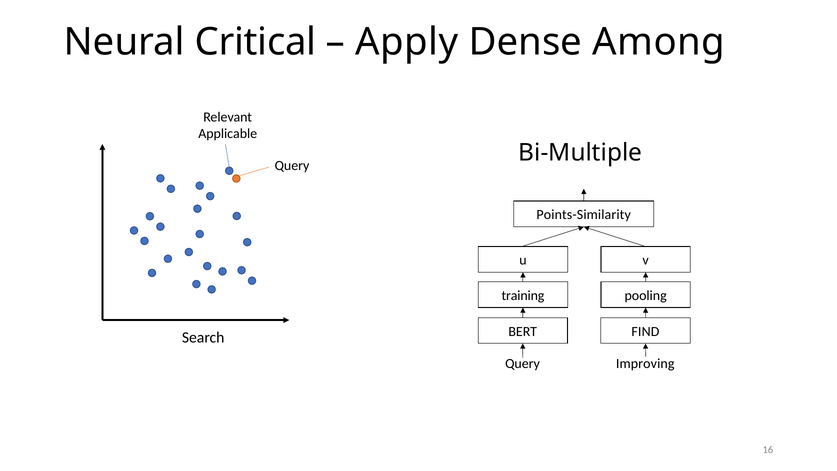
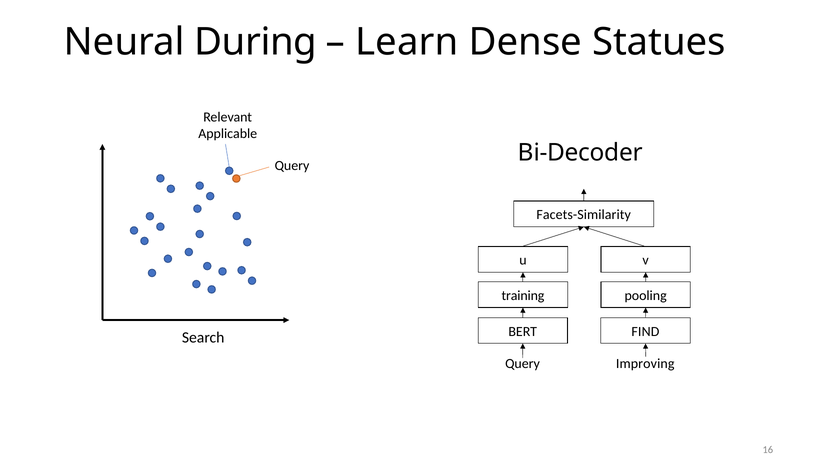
Critical: Critical -> During (256, 42)
Apply: Apply -> Learn (407, 42)
Among: Among -> Statues (659, 42)
Bi-Multiple: Bi-Multiple -> Bi-Decoder (580, 153)
Points-Similarity: Points-Similarity -> Facets-Similarity (584, 215)
